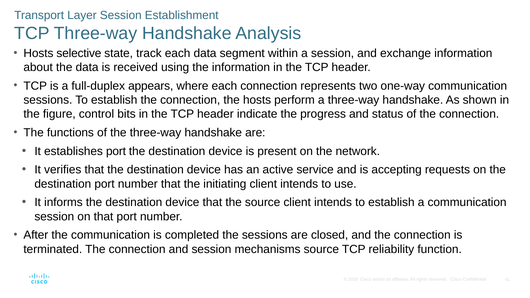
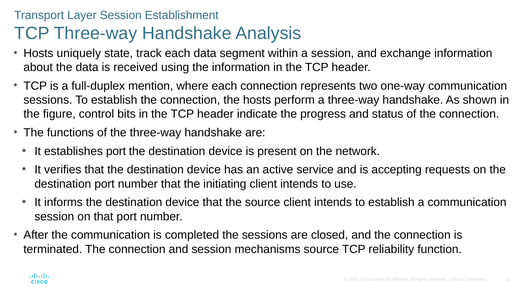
selective: selective -> uniquely (79, 53)
appears: appears -> mention (151, 86)
